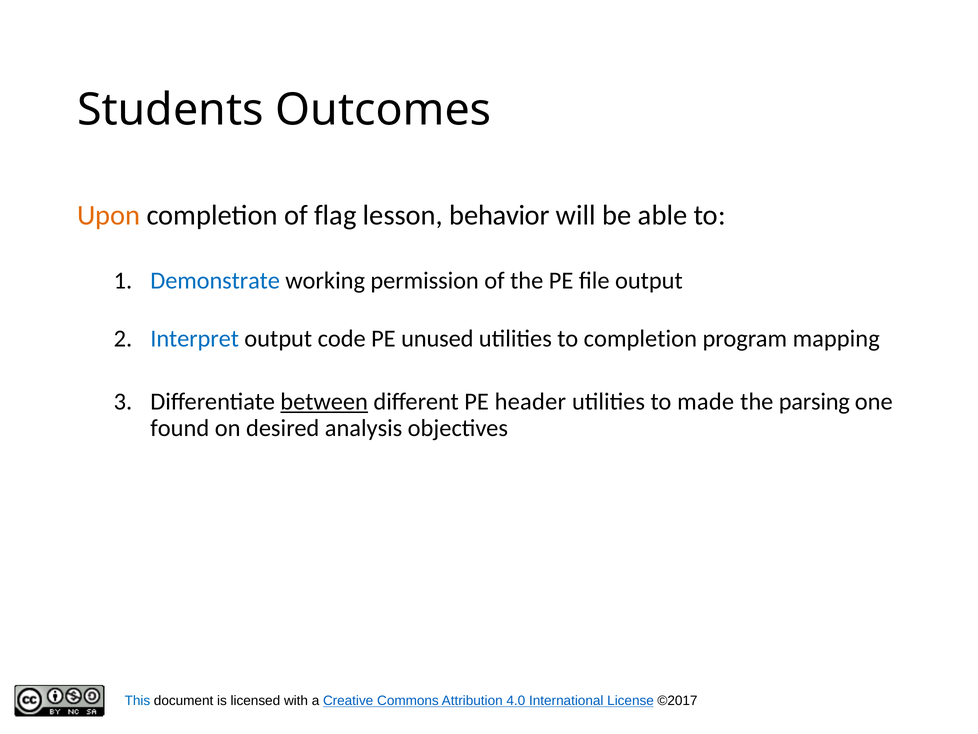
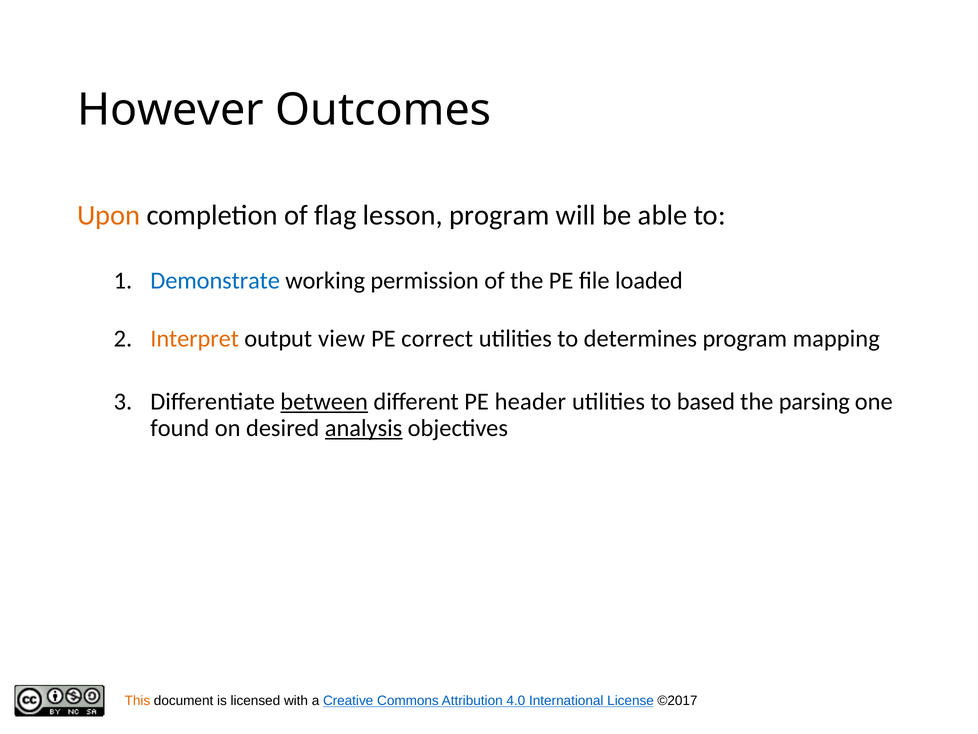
Students: Students -> However (170, 110)
lesson behavior: behavior -> program (499, 215)
file output: output -> loaded (649, 281)
Interpret colour: blue -> orange (195, 338)
code: code -> view (342, 338)
unused: unused -> correct (437, 338)
to completion: completion -> determines (640, 338)
made: made -> based (706, 401)
analysis underline: none -> present (364, 428)
This colour: blue -> orange (137, 700)
